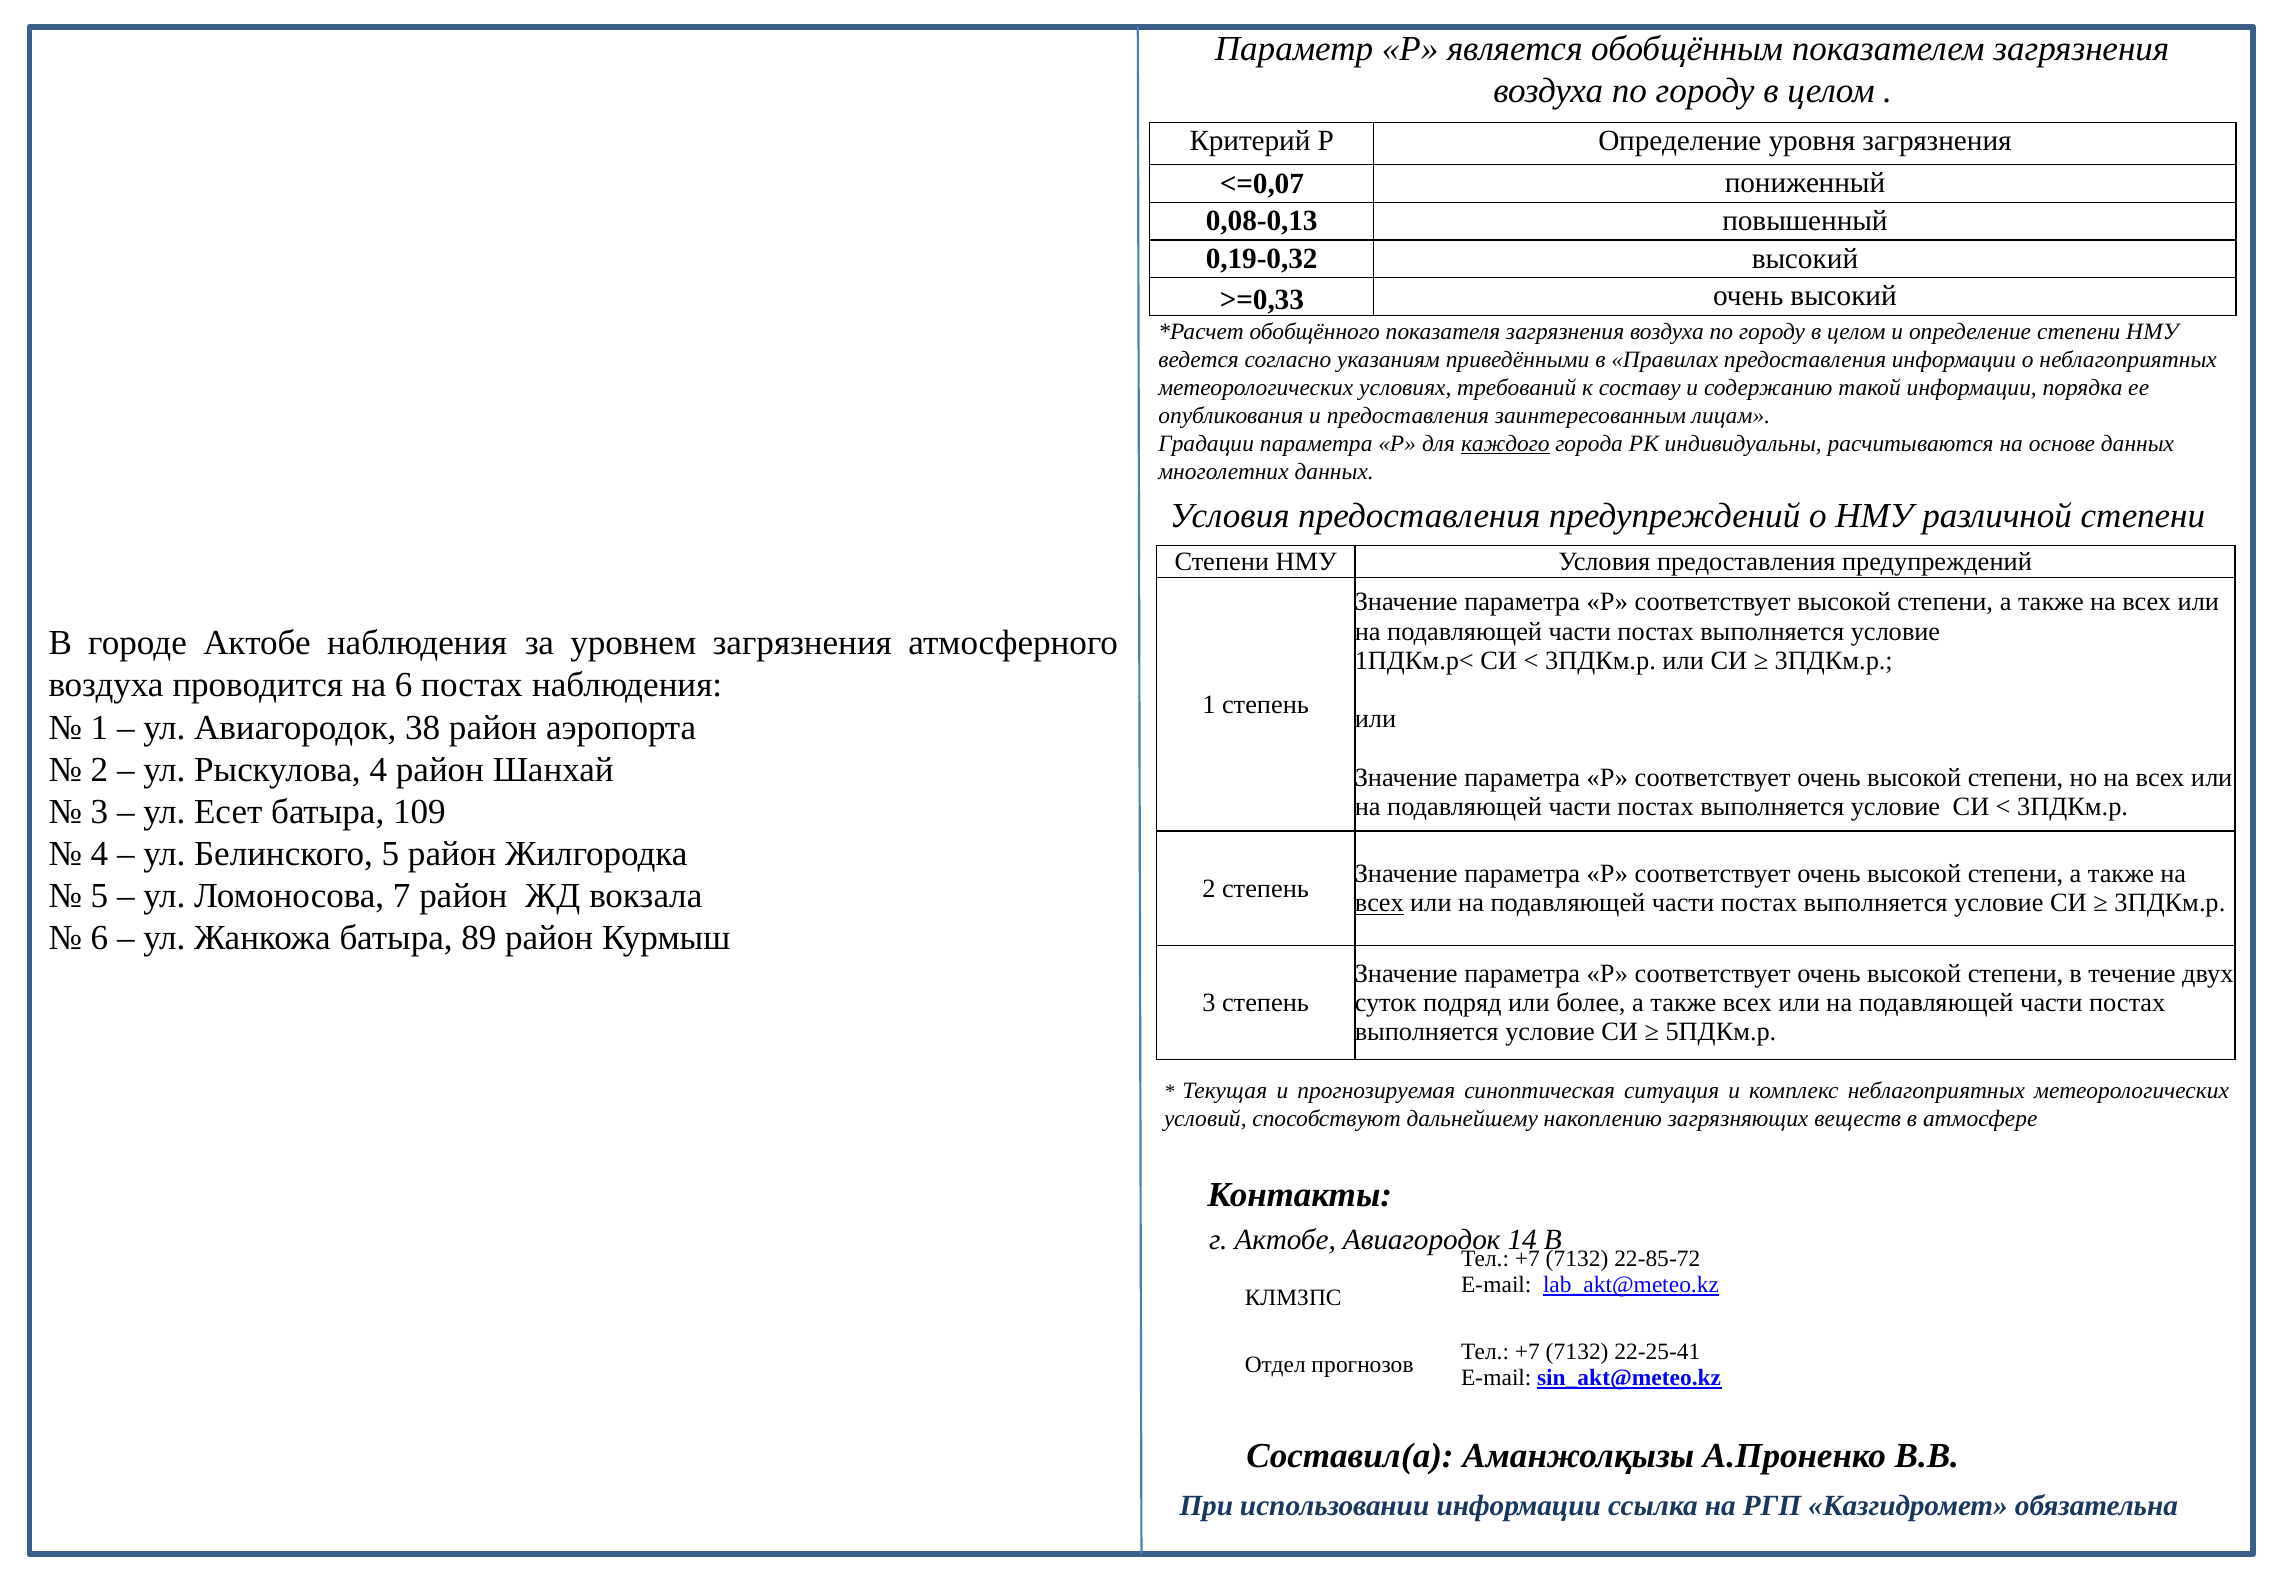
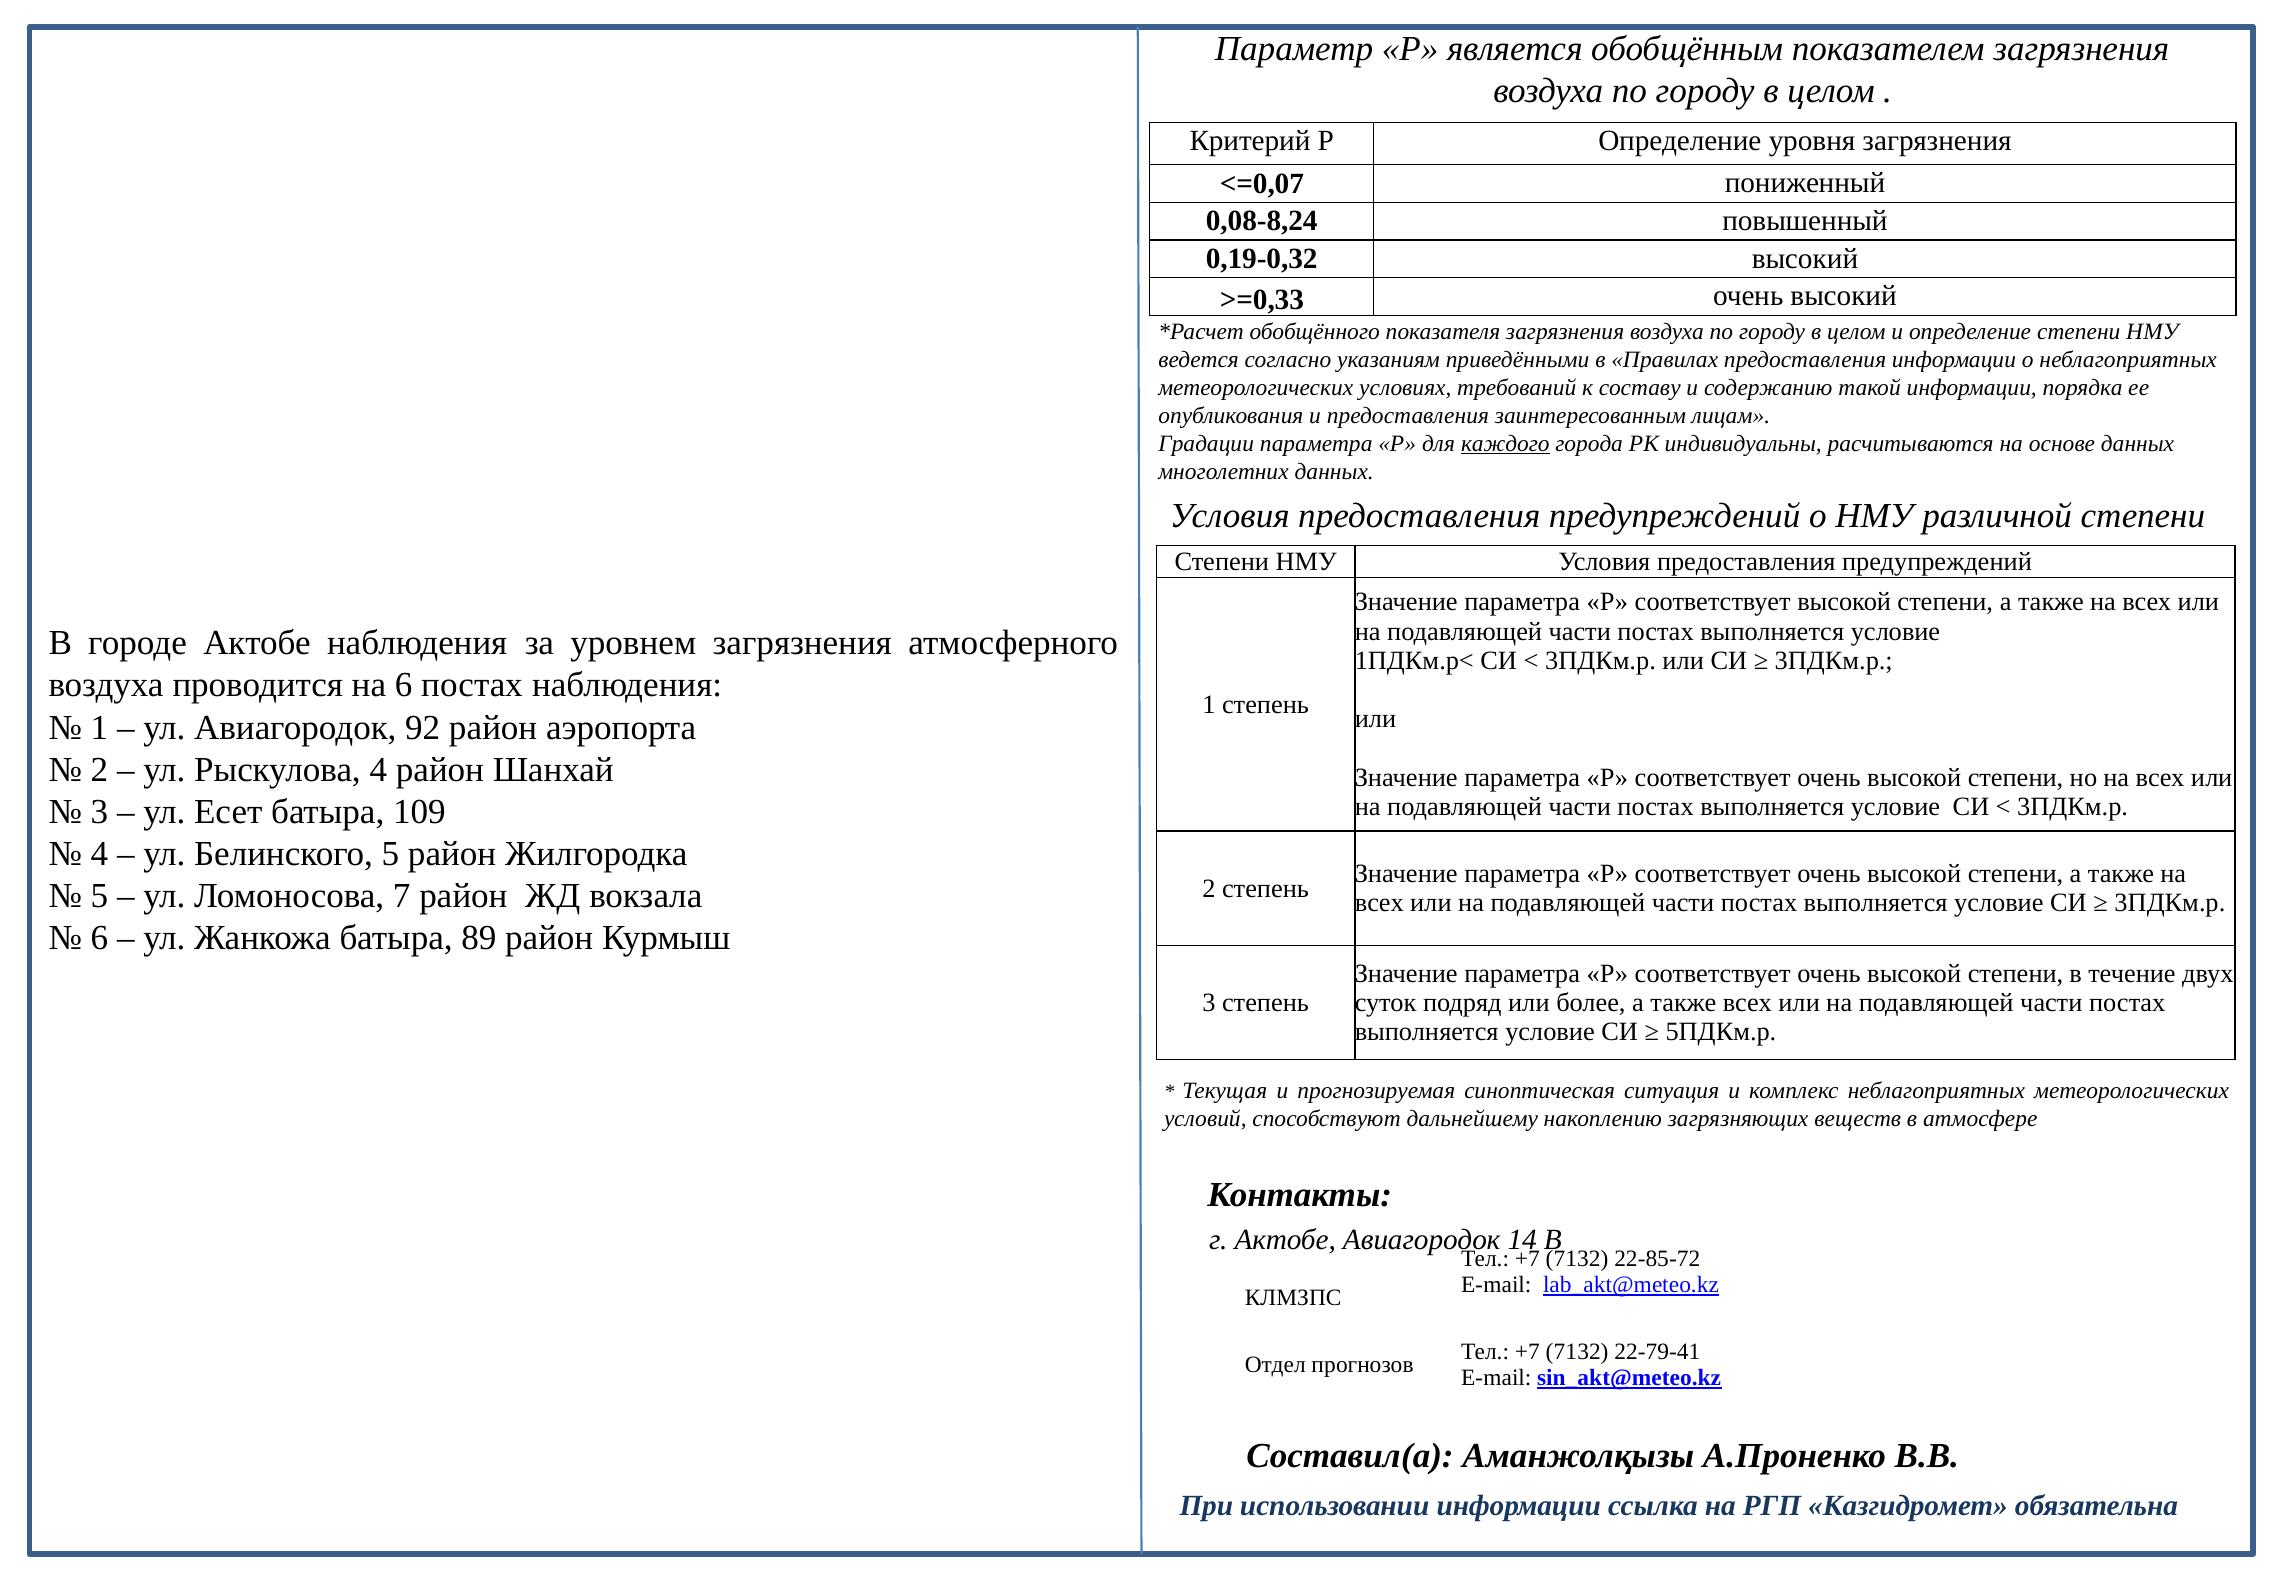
0,08-0,13: 0,08-0,13 -> 0,08-8,24 (1262, 221)
38: 38 -> 92 (423, 727)
всех underline: present -> none (1379, 903)
22-25-41: 22-25-41 -> 22-79-41 (1657, 1351)
